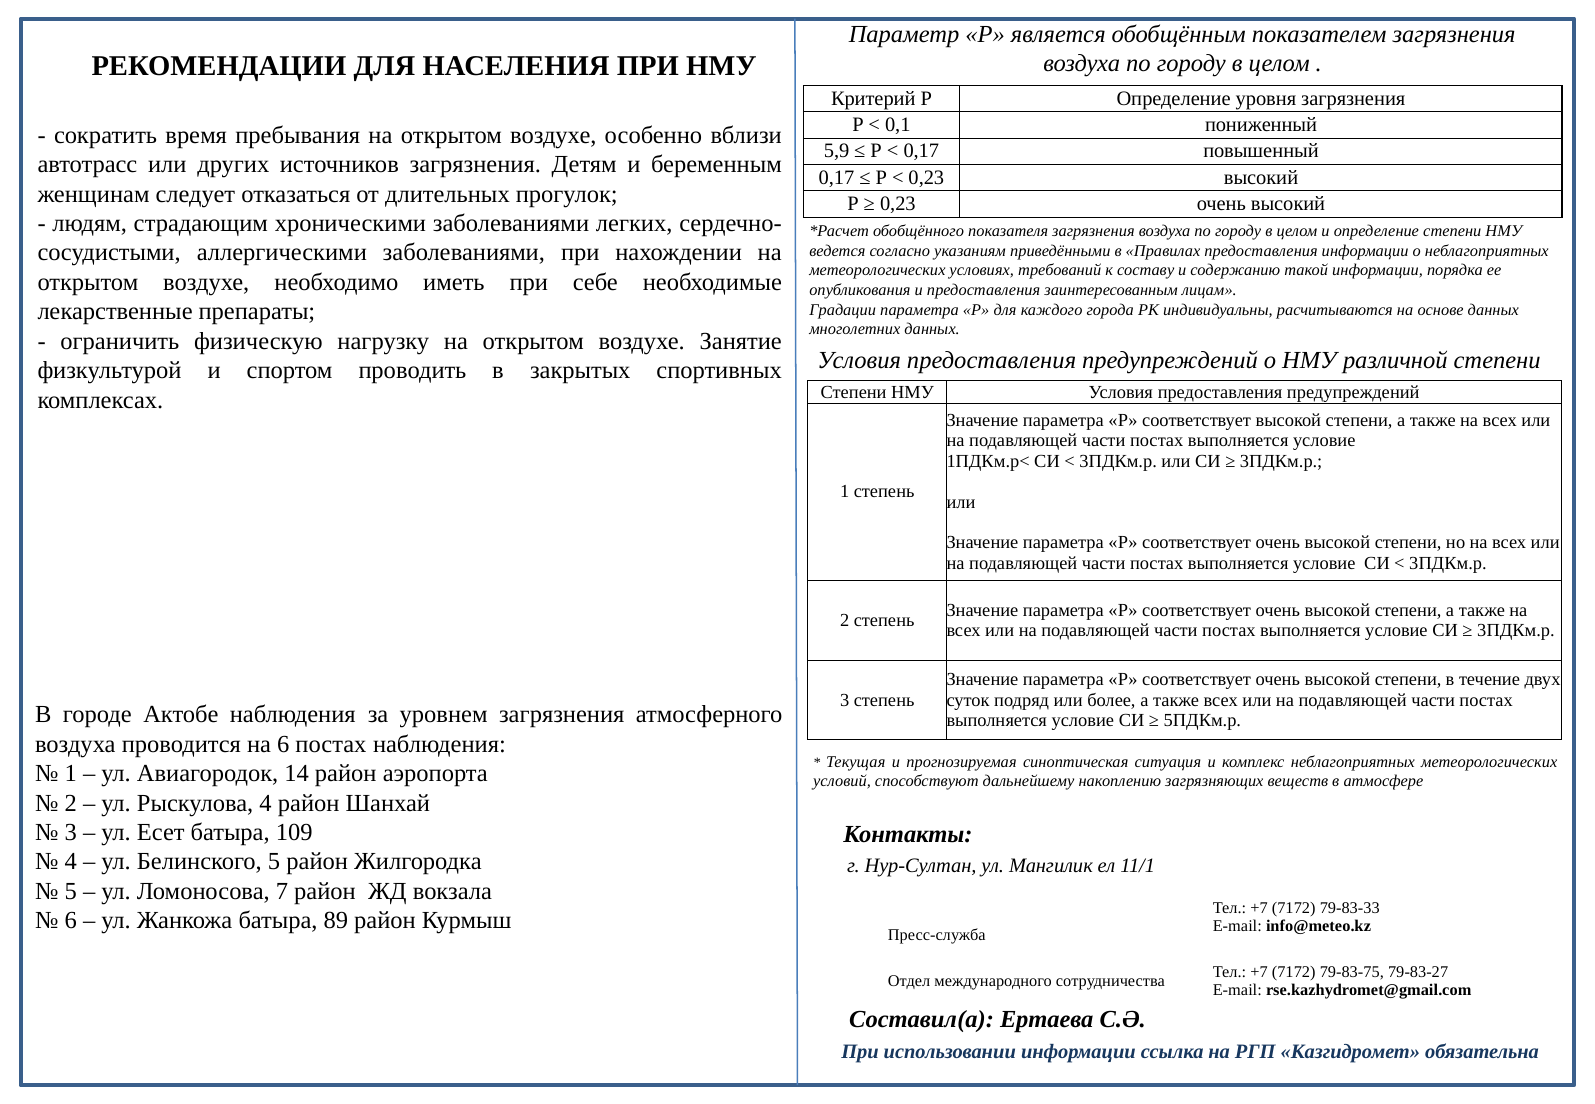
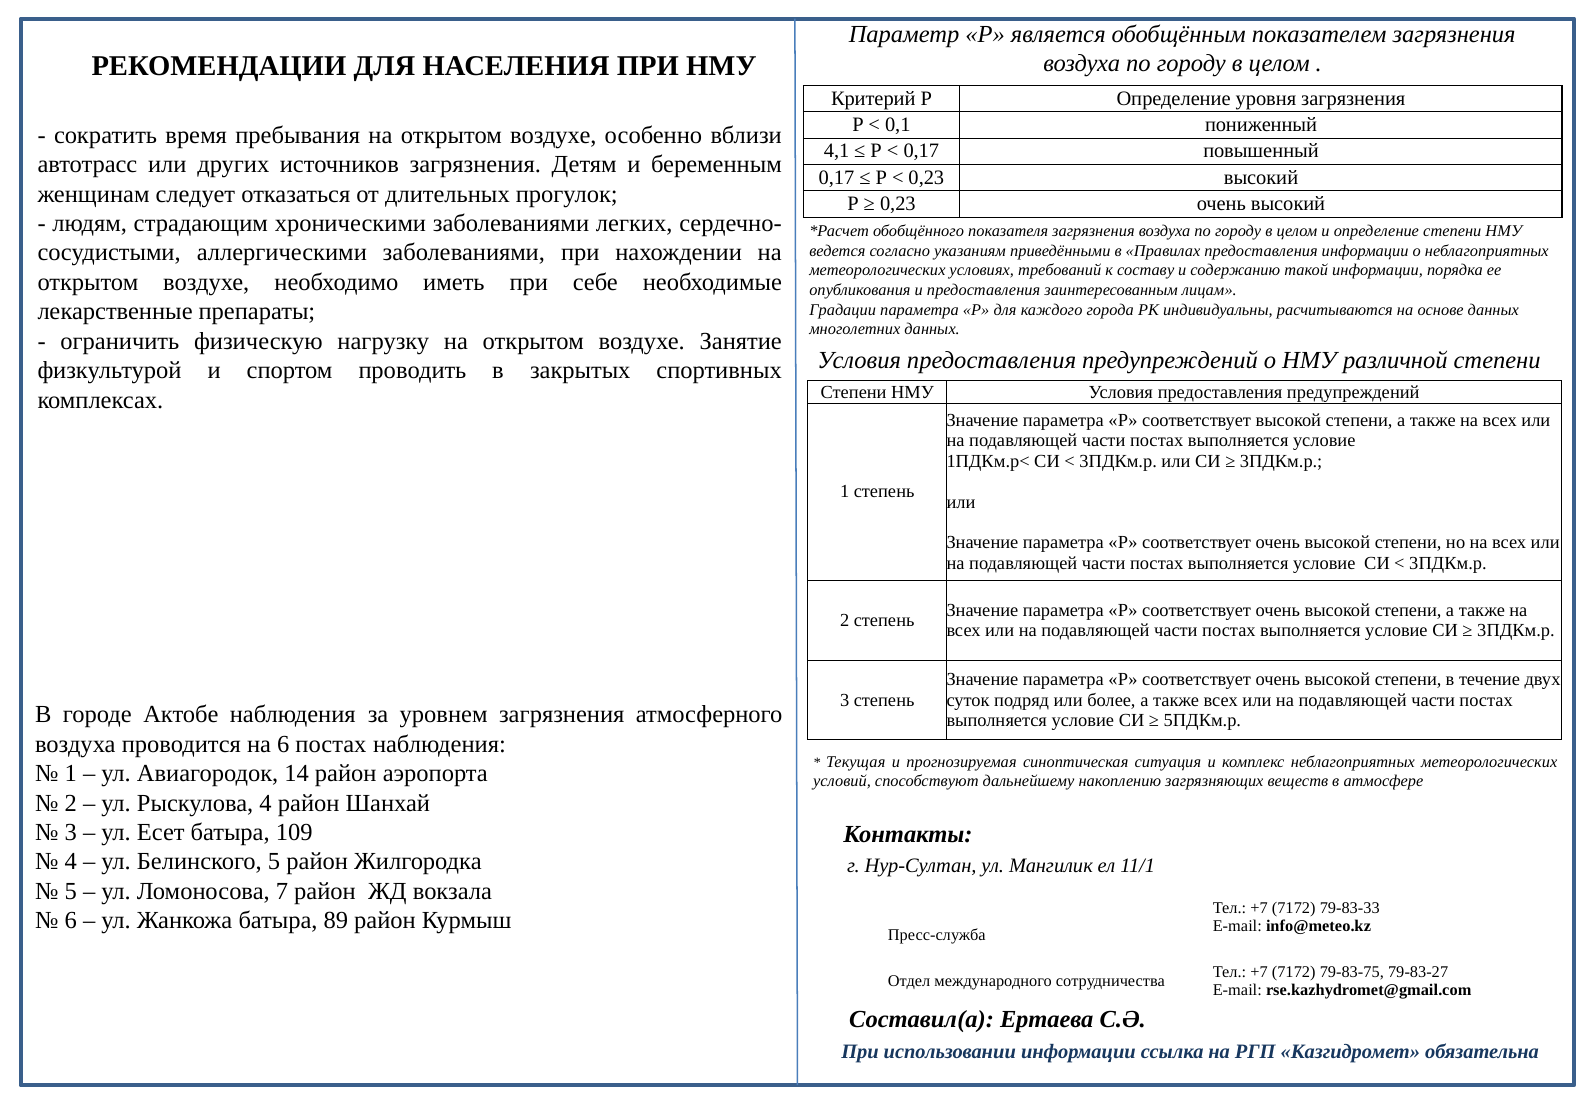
5,9: 5,9 -> 4,1 (837, 151)
